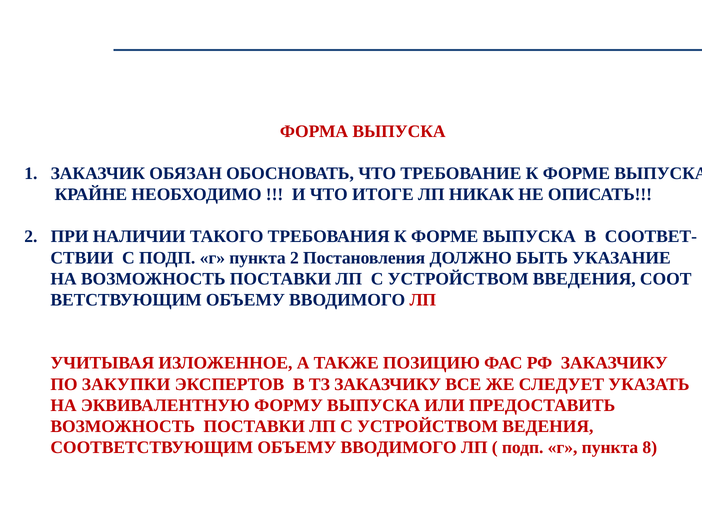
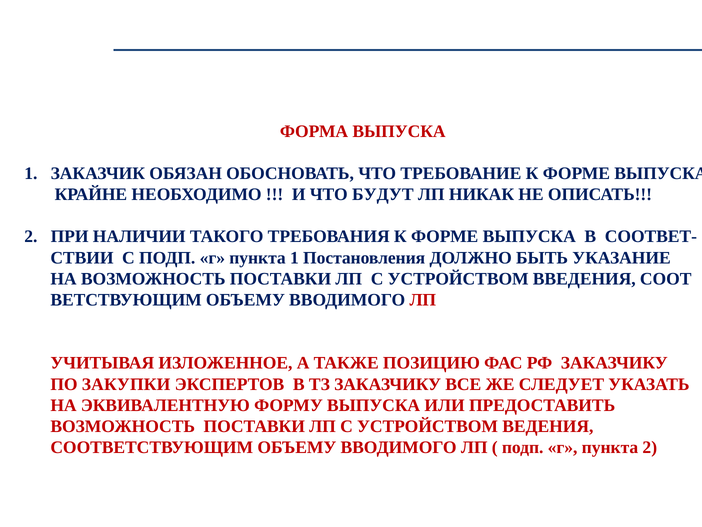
ИТОГЕ: ИТОГЕ -> БУДУТ (383, 194)
пункта 2: 2 -> 1 (294, 257)
пункта 8: 8 -> 2 (650, 447)
